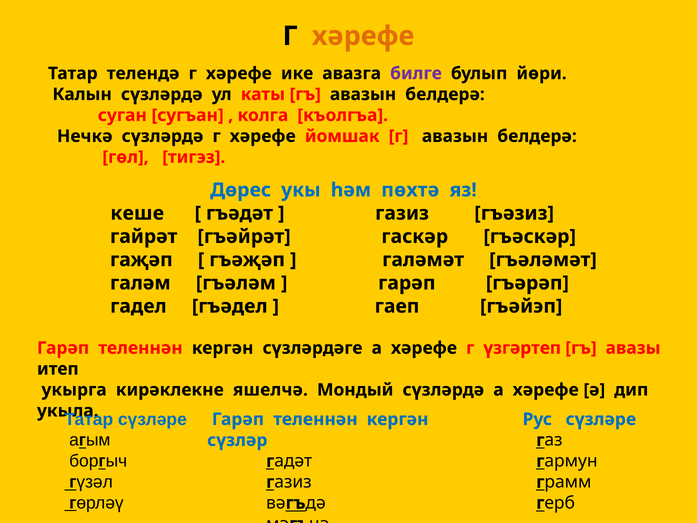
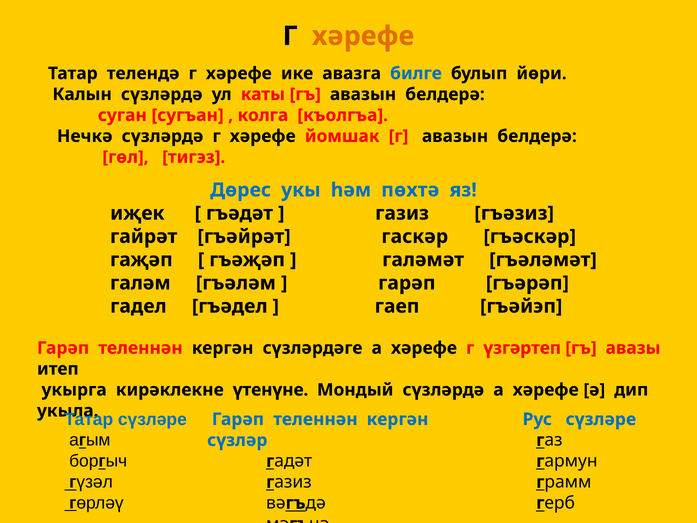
билге colour: purple -> blue (416, 73)
кеше: кеше -> иҗек (137, 213)
яшелчә: яшелчә -> үтенүне (270, 390)
